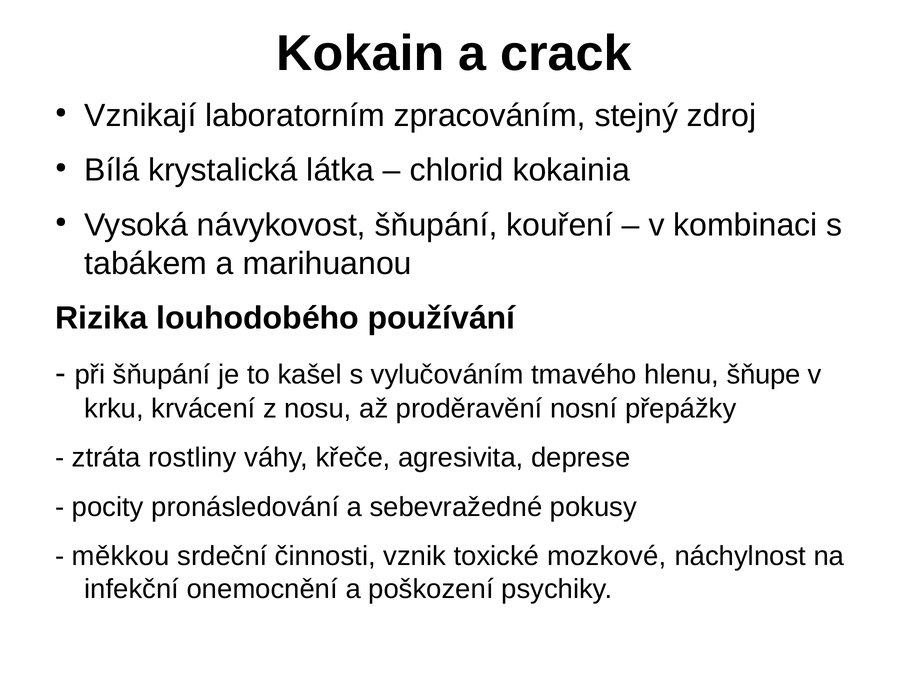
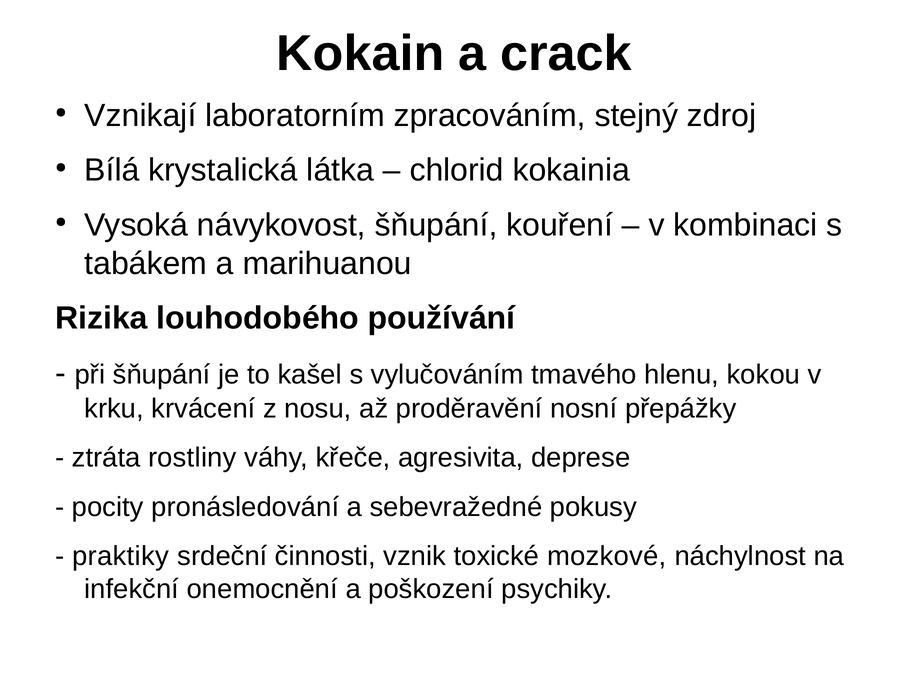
šňupe: šňupe -> kokou (763, 374)
měkkou: měkkou -> praktiky (121, 556)
